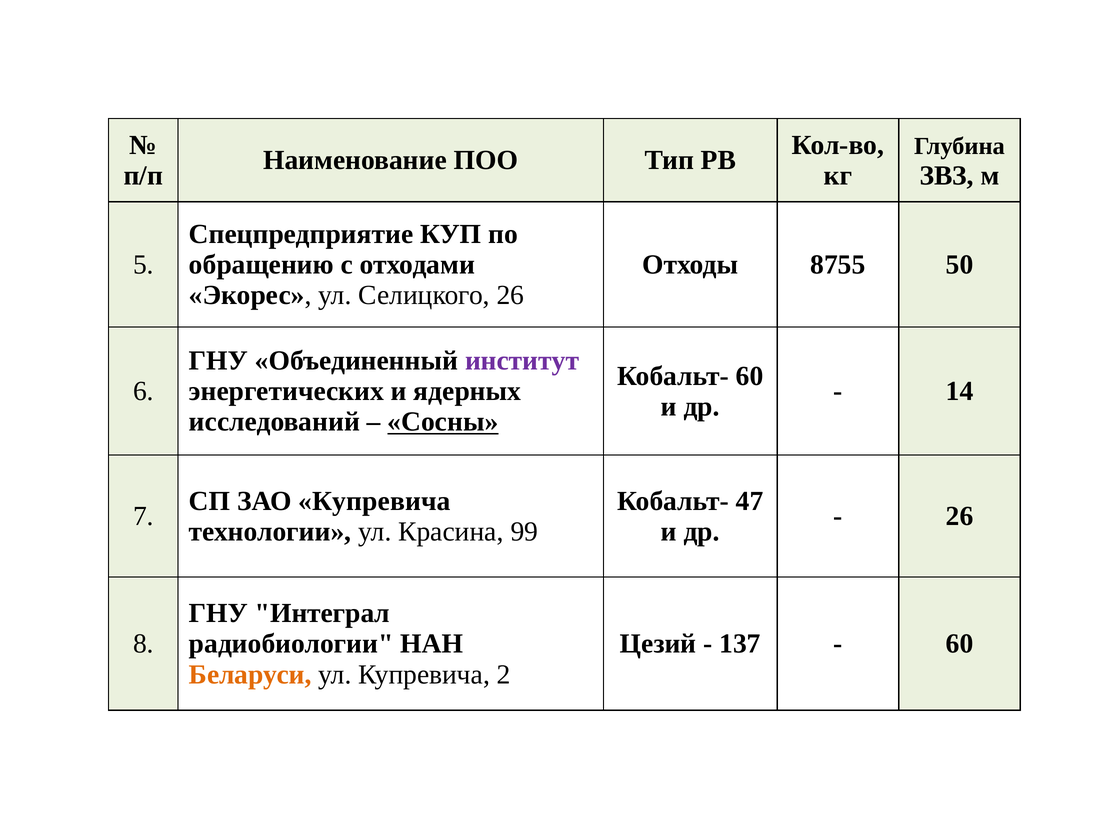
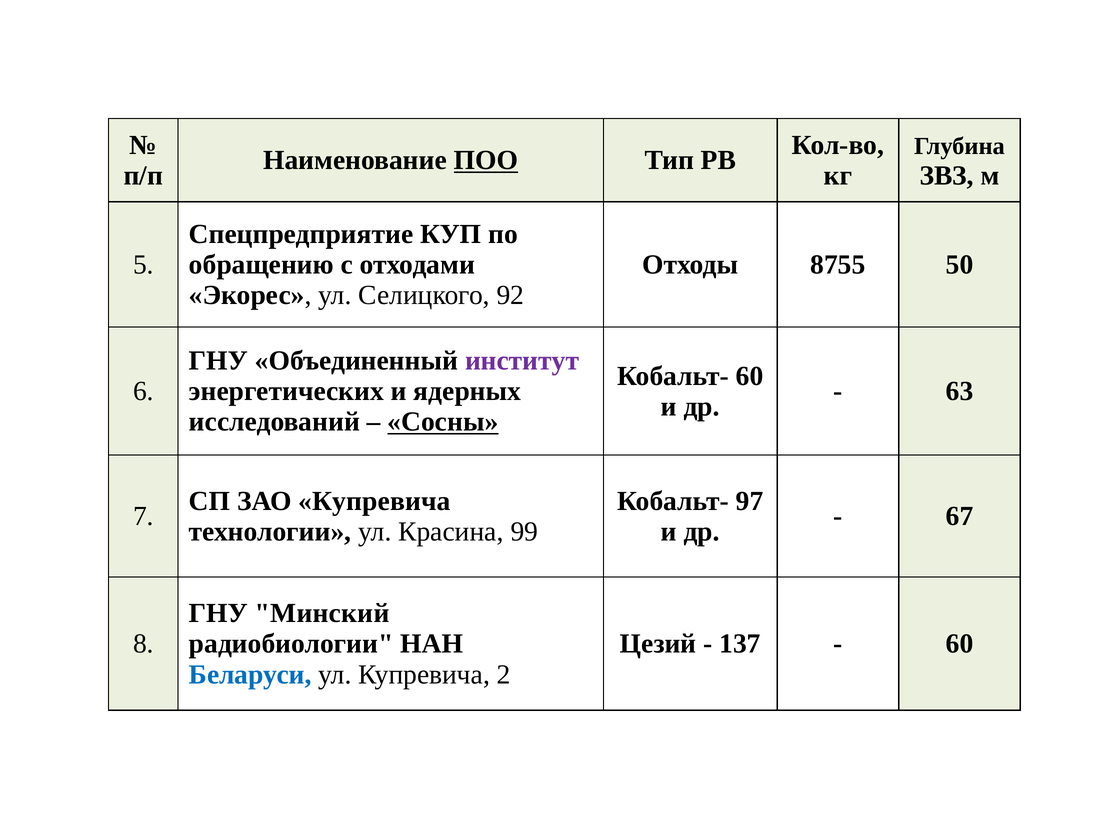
ПОО underline: none -> present (486, 160)
Селицкого 26: 26 -> 92 (510, 295)
14: 14 -> 63 (960, 391)
47: 47 -> 97 (750, 501)
26: 26 -> 67 (960, 516)
Интеграл: Интеграл -> Минский (322, 613)
Беларуси colour: orange -> blue (250, 674)
